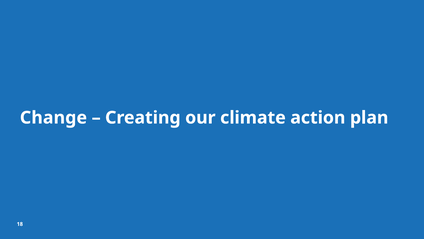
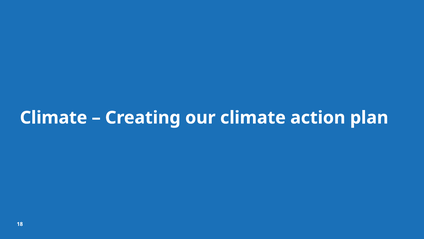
Change: Change -> Climate (54, 117)
